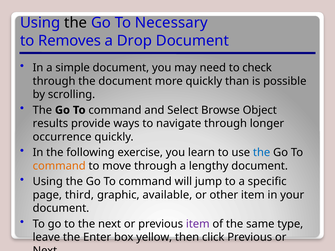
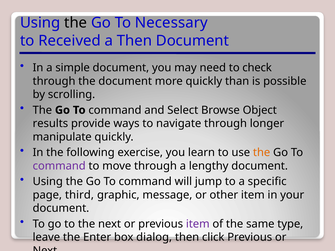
Removes: Removes -> Received (70, 41)
a Drop: Drop -> Then (134, 41)
occurrence: occurrence -> manipulate (62, 137)
the colour: blue -> orange (262, 153)
command colour: orange -> purple (59, 166)
available: available -> message (167, 195)
yellow: yellow -> dialog (154, 238)
